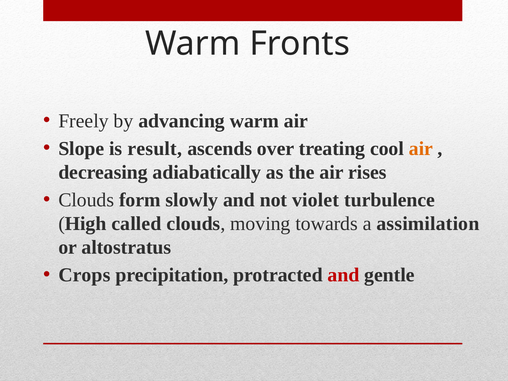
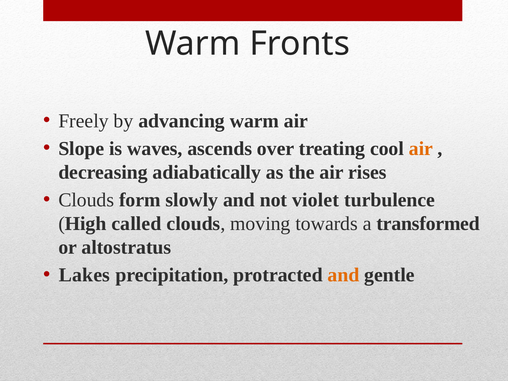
result: result -> waves (155, 148)
assimilation: assimilation -> transformed (428, 224)
Crops: Crops -> Lakes (84, 275)
and colour: red -> orange (344, 275)
